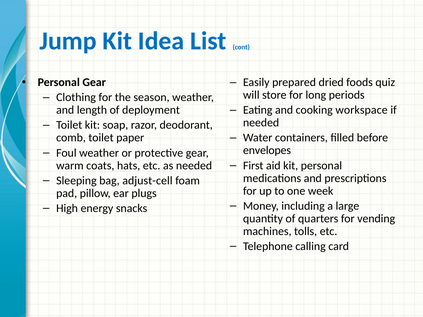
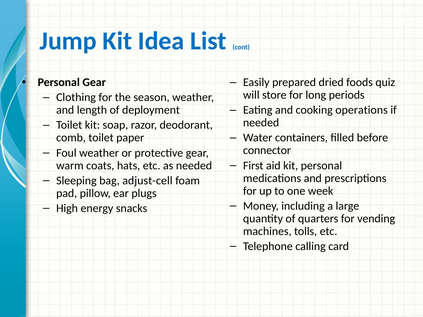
workspace: workspace -> operations (362, 110)
envelopes: envelopes -> connector (267, 151)
